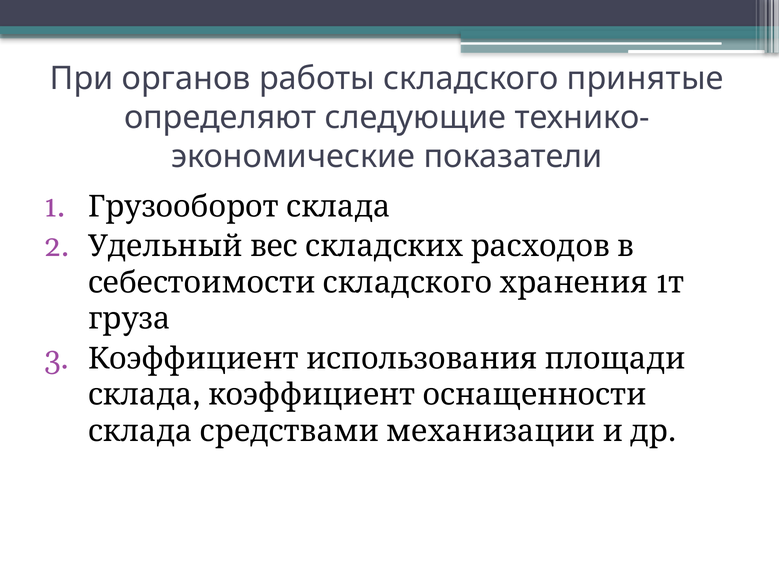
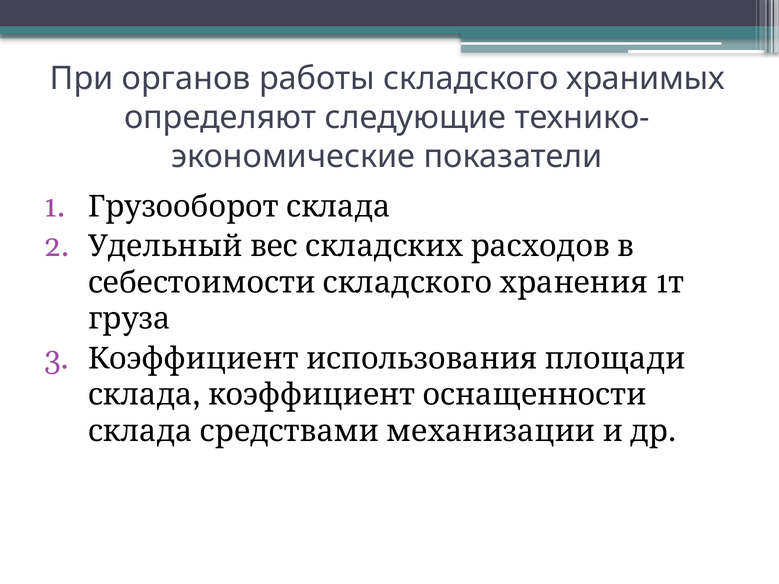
принятые: принятые -> хранимых (645, 78)
